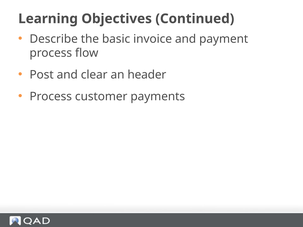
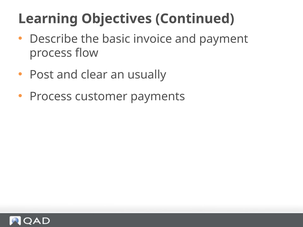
header: header -> usually (147, 75)
